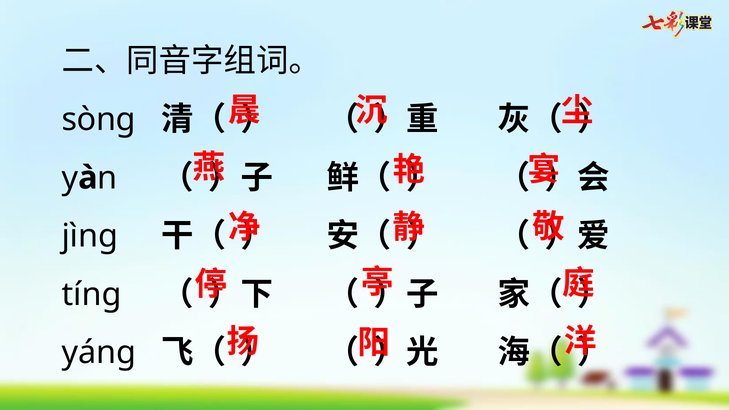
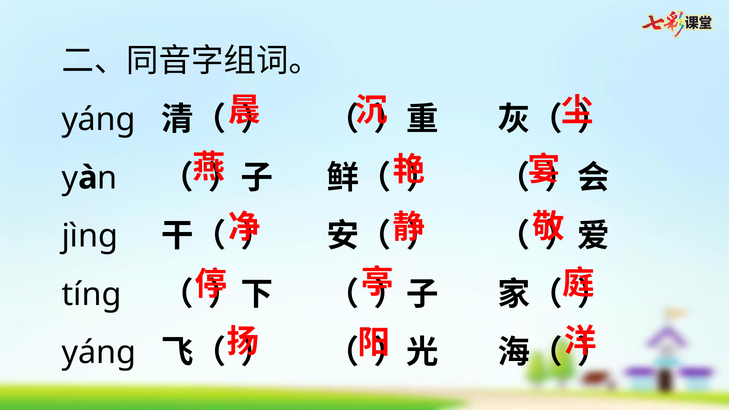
sòng: sòng -> yáng (99, 120)
